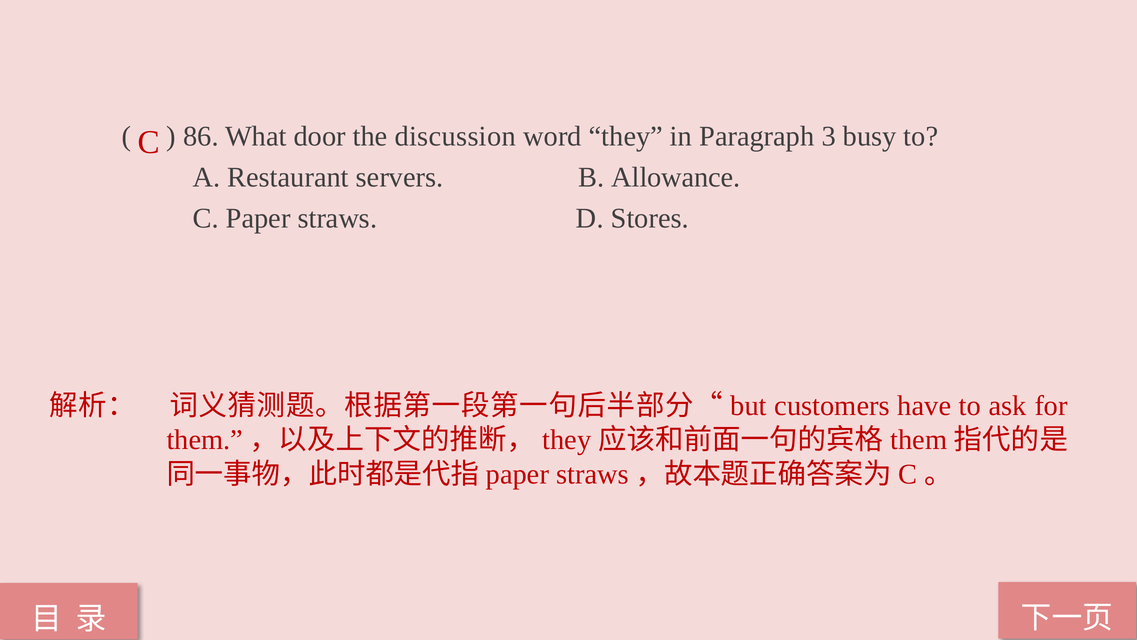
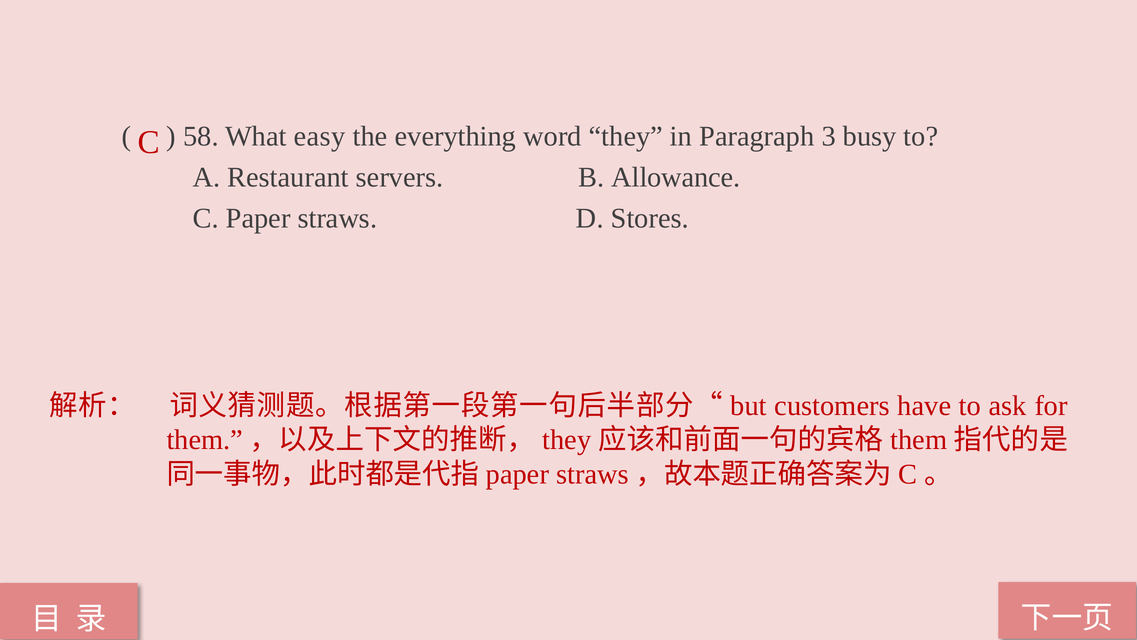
86: 86 -> 58 (201, 136)
door: door -> easy (320, 136)
discussion: discussion -> everything (455, 136)
